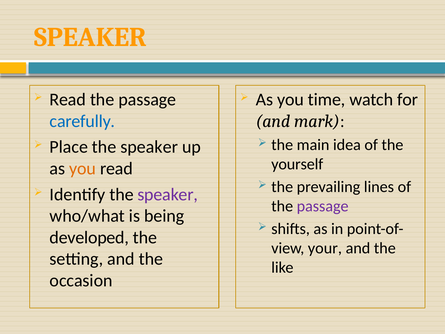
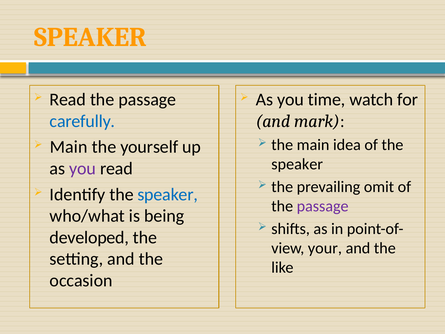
Place: Place -> Main (69, 147)
speaker: speaker -> yourself (149, 147)
yourself: yourself -> speaker (297, 164)
you colour: orange -> purple (83, 168)
lines: lines -> omit (379, 187)
speaker colour: purple -> blue (168, 194)
